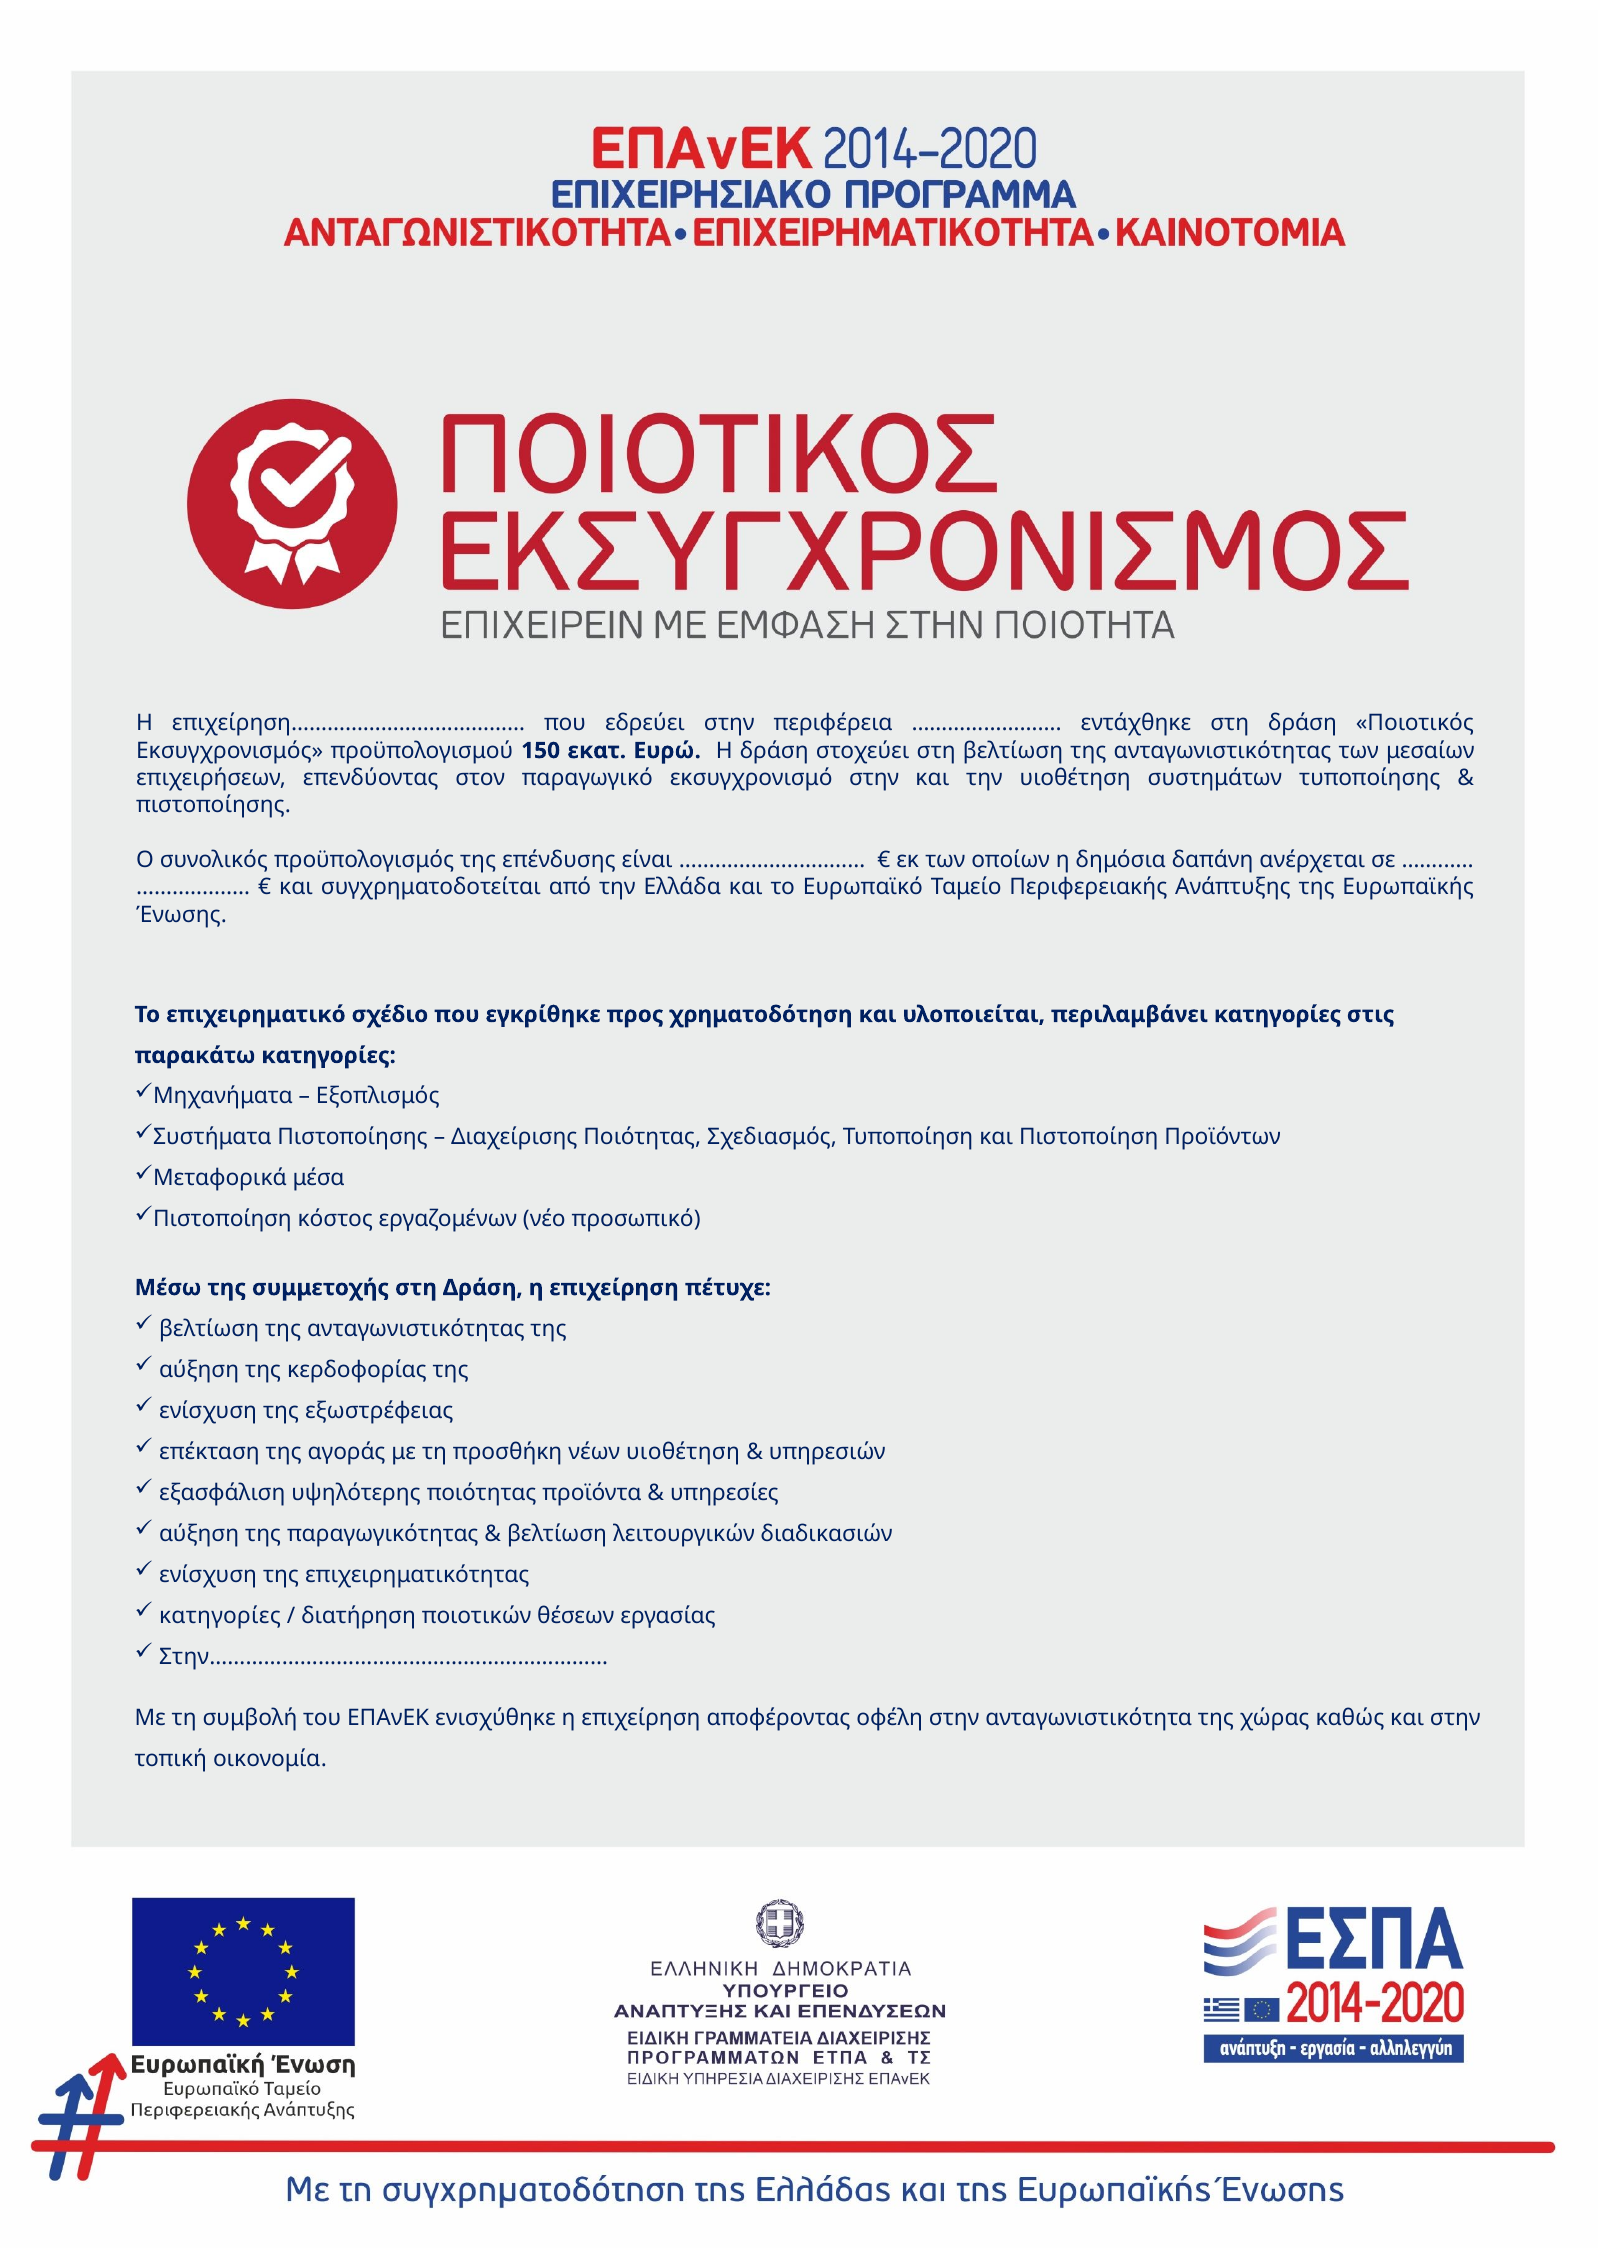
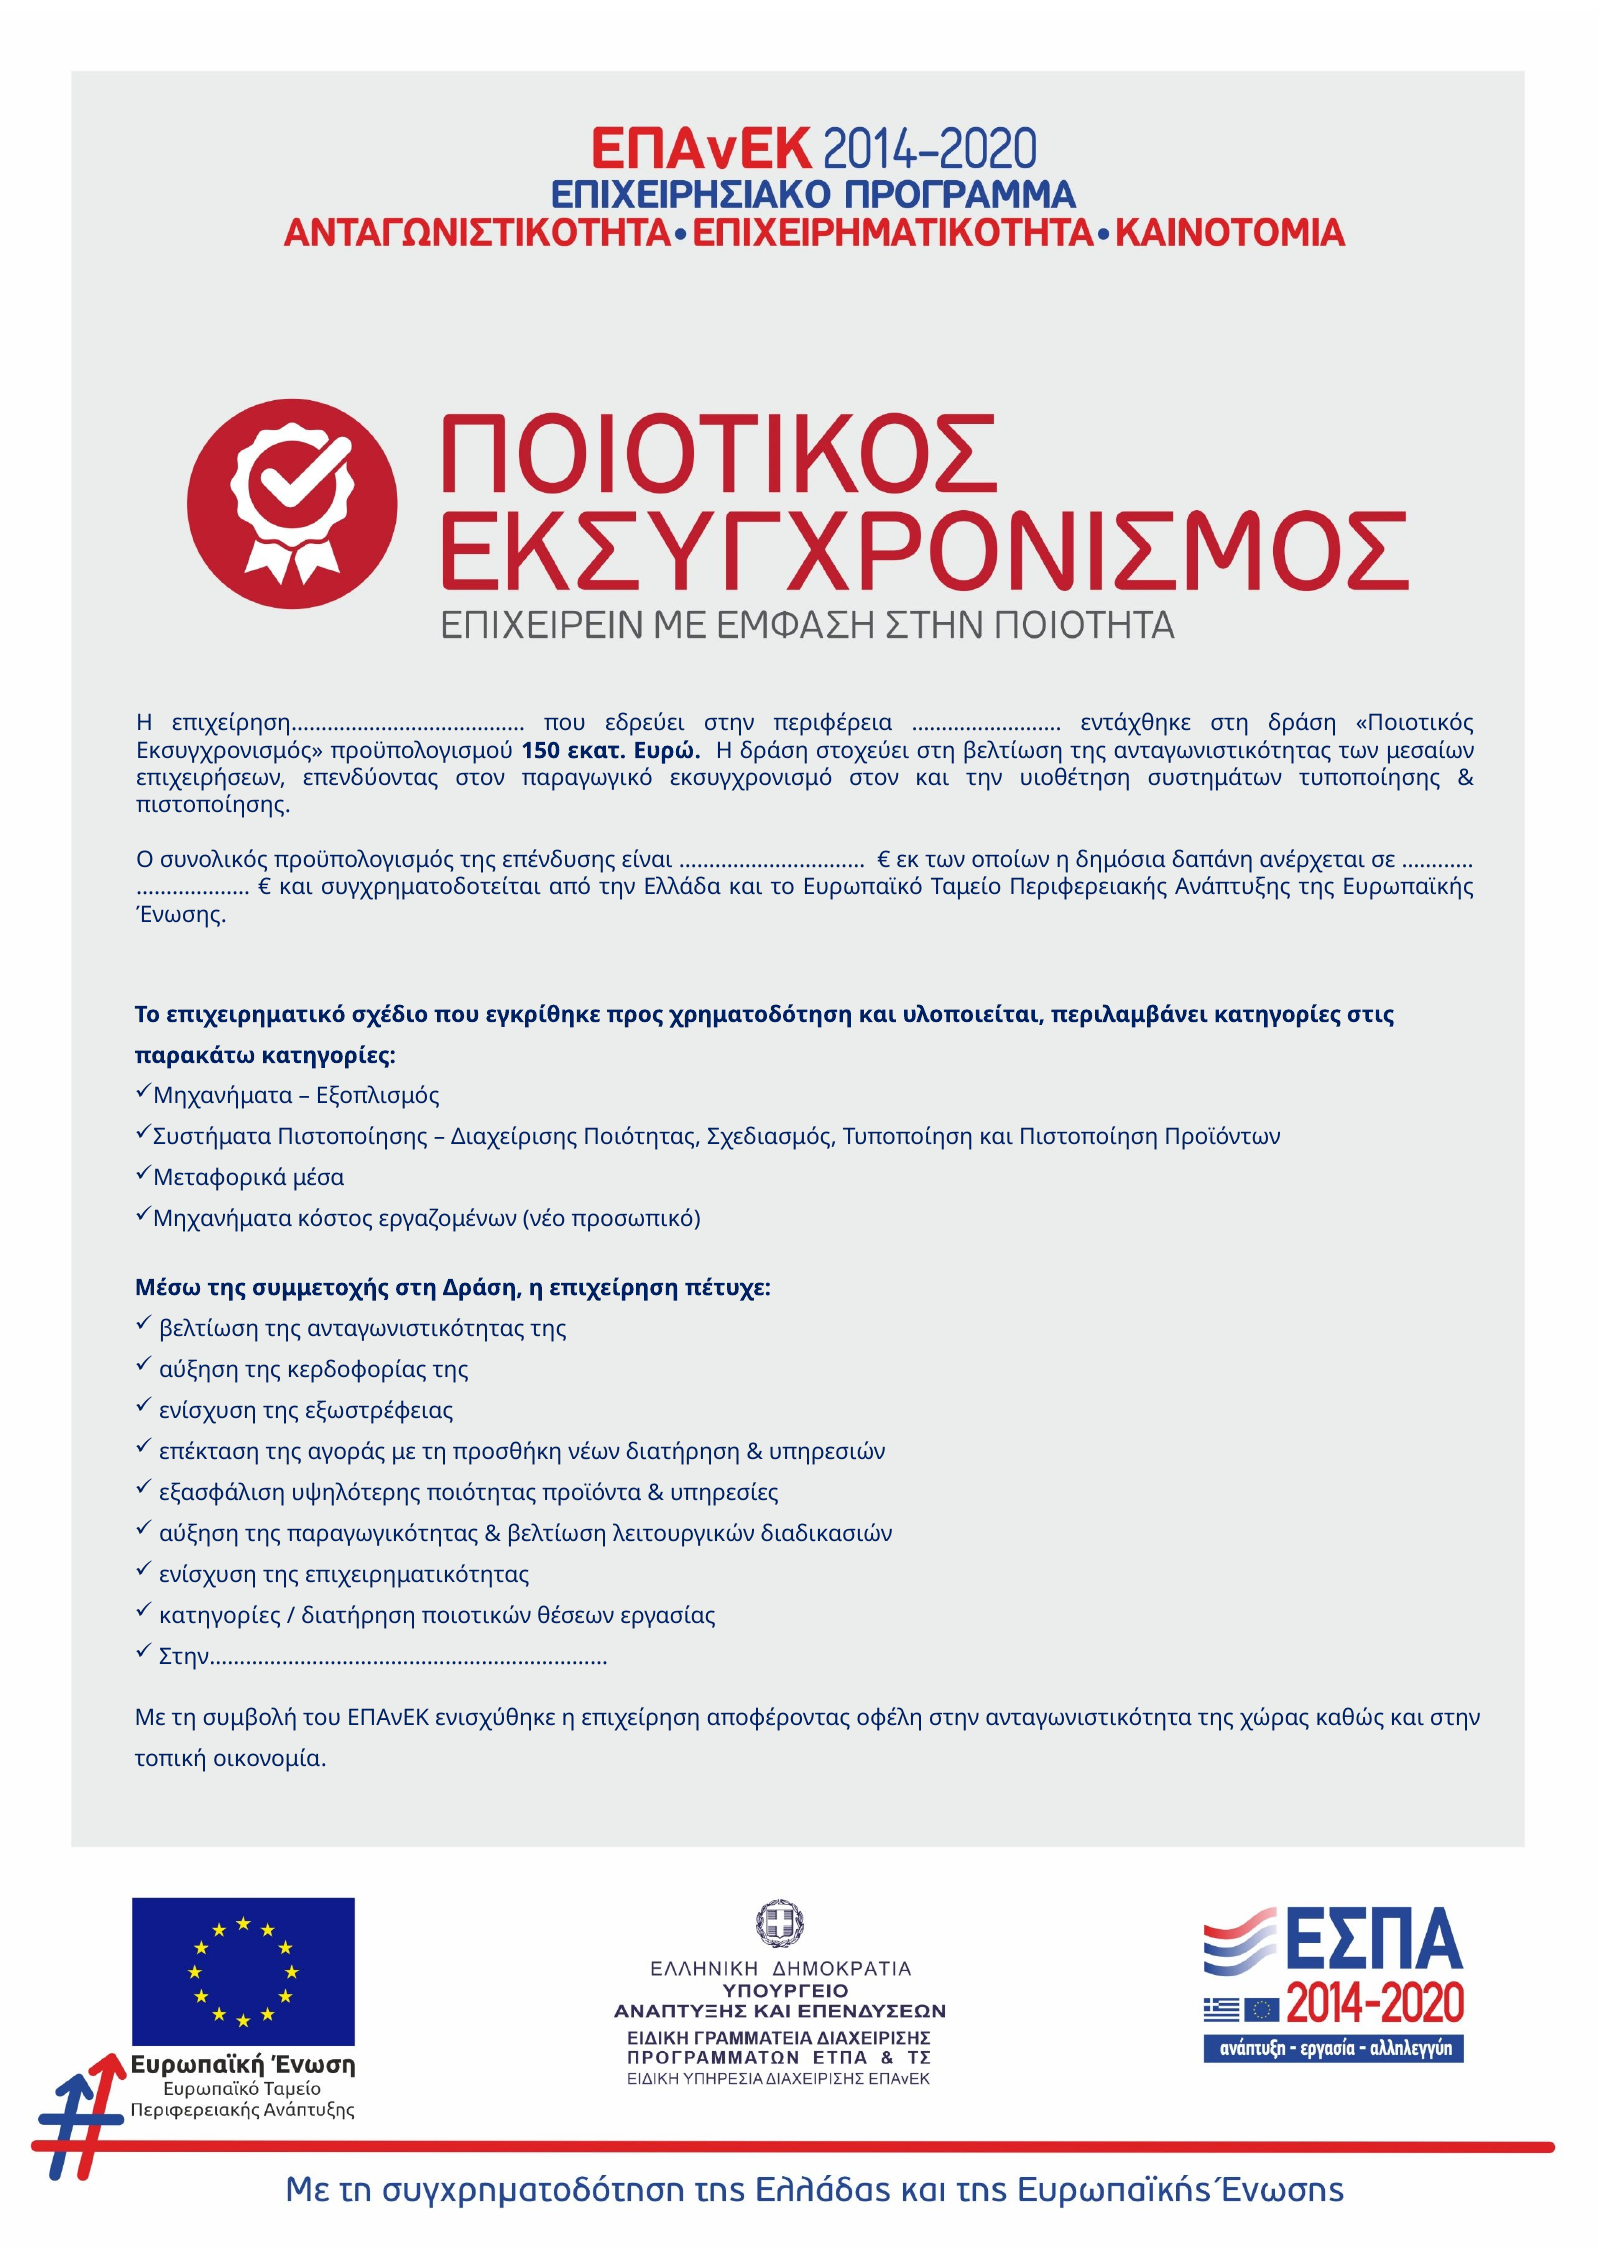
εκσυγχρονισμό στην: στην -> στον (874, 778)
Πιστοποίηση: Πιστοποίηση -> Μηχανήματα (222, 1220)
νέων υιοθέτηση: υιοθέτηση -> διατήρηση (683, 1452)
